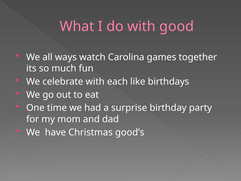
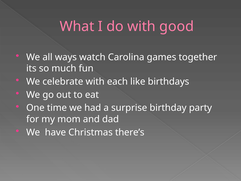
good’s: good’s -> there’s (130, 132)
